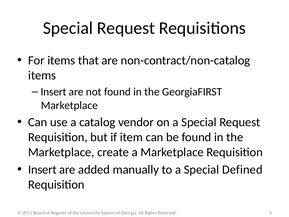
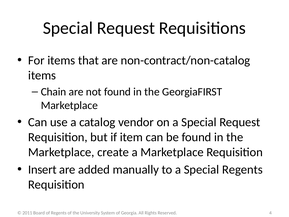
Insert: Insert -> Chain (54, 92)
Special Defined: Defined -> Regents (242, 169)
